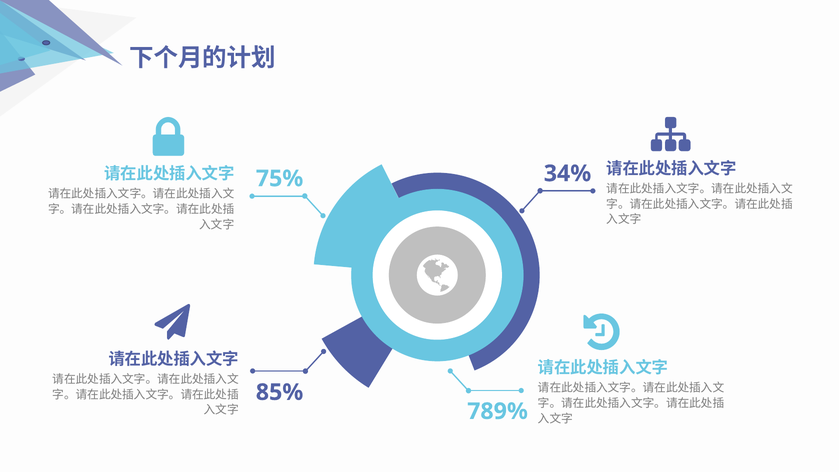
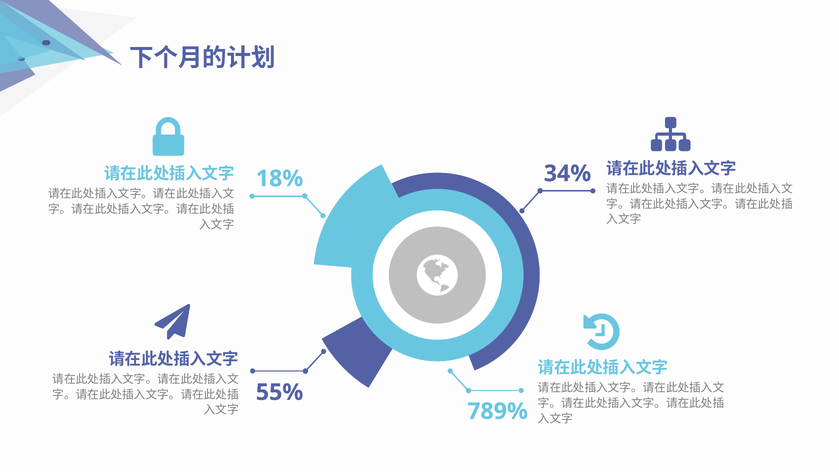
75%: 75% -> 18% (280, 179)
85%: 85% -> 55% (280, 392)
